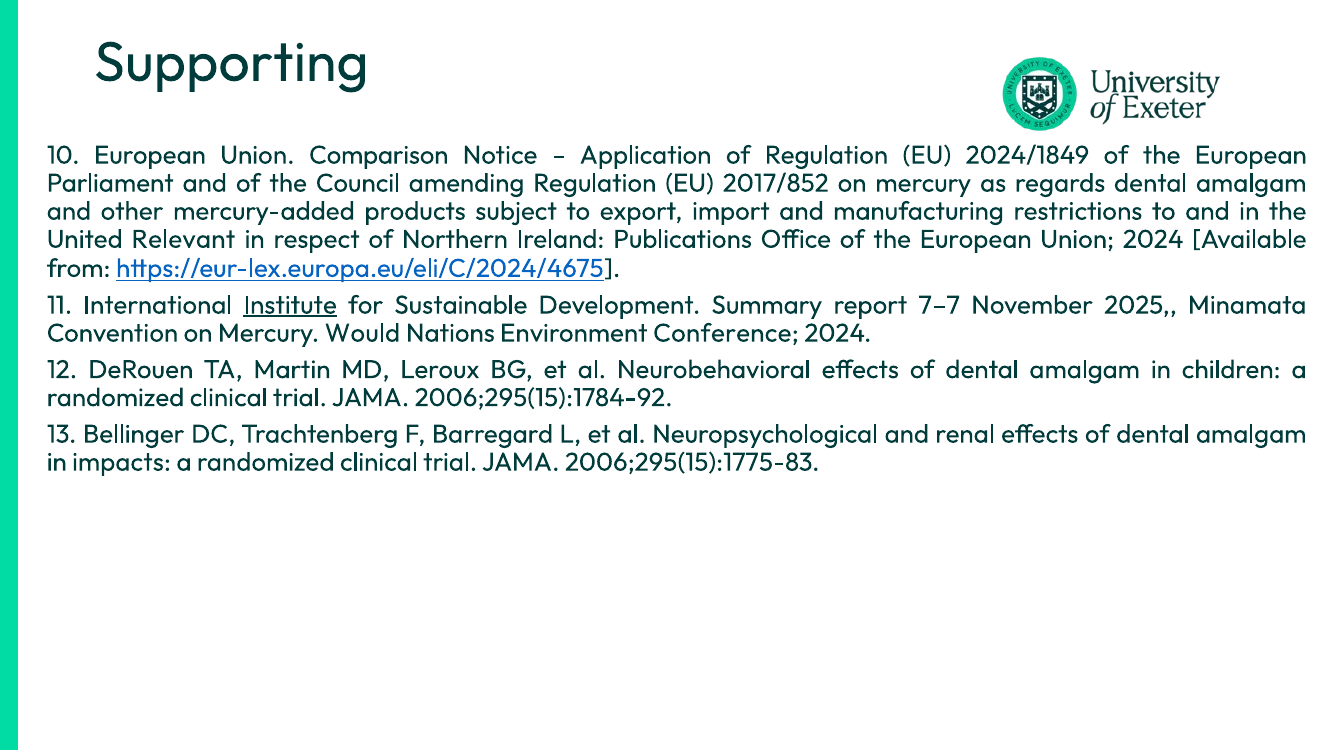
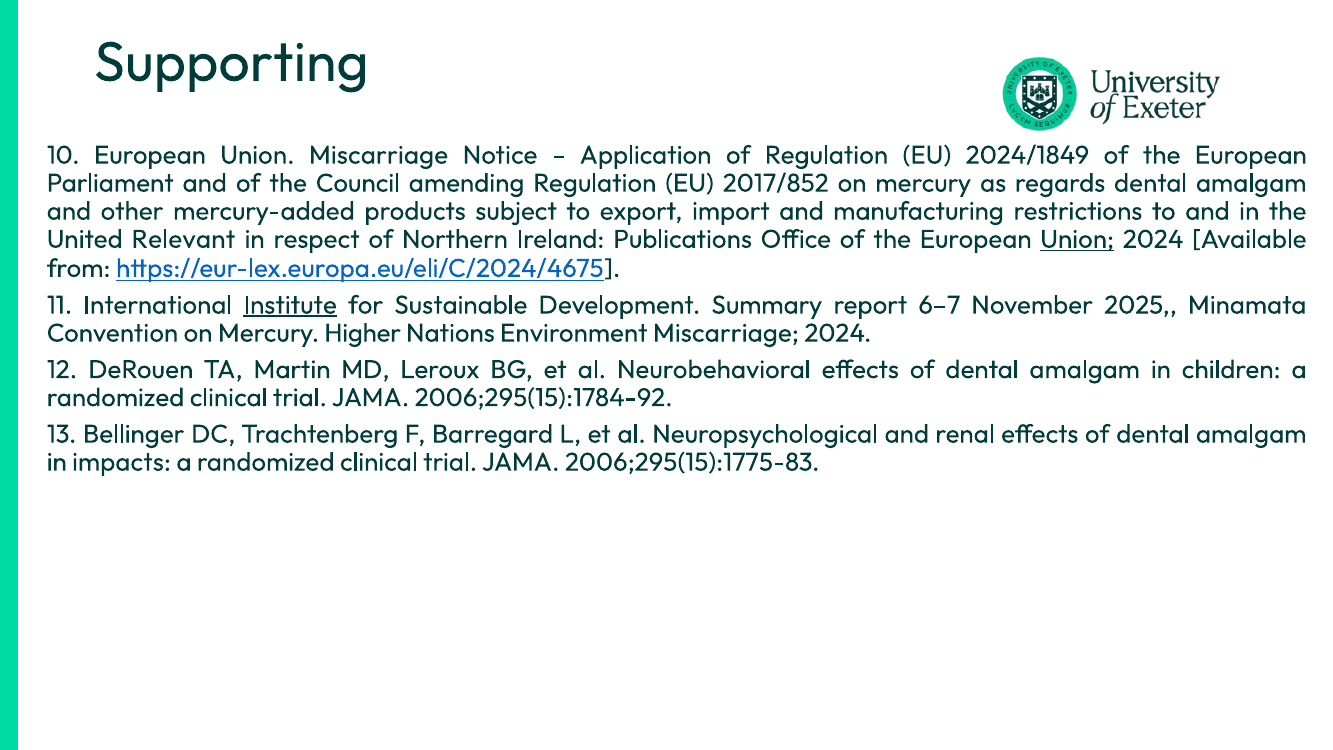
Union Comparison: Comparison -> Miscarriage (379, 155)
Union underline: none -> present (1077, 239)
7–7: 7–7 -> 6–7 (939, 305)
Would: Would -> Higher (363, 333)
Environment Conference: Conference -> Miscarriage (726, 333)
